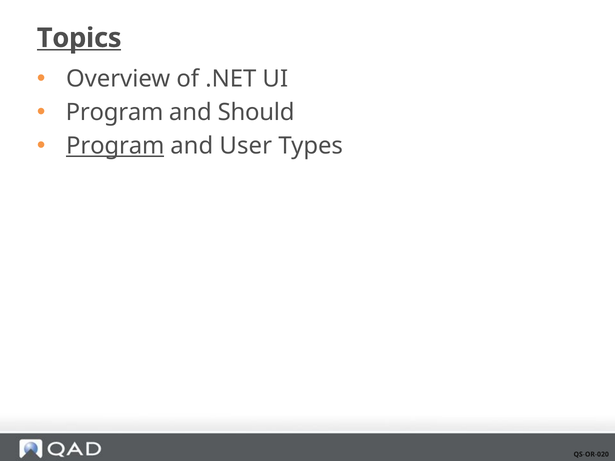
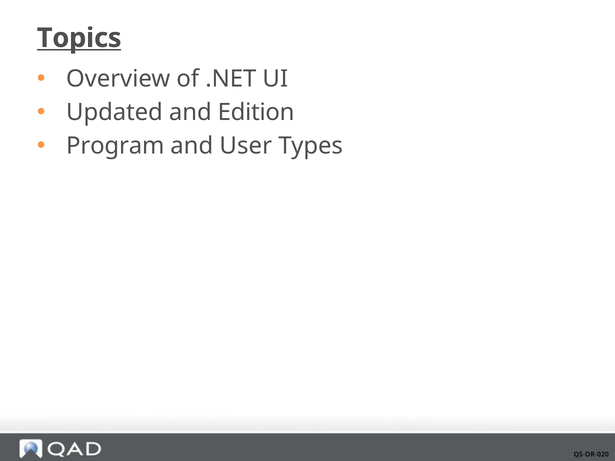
Program: Program -> Updated (114, 113)
Should: Should -> Edition (256, 113)
Program underline: present -> none (115, 146)
